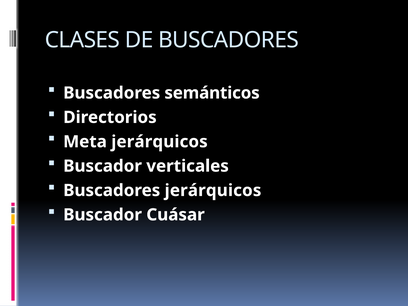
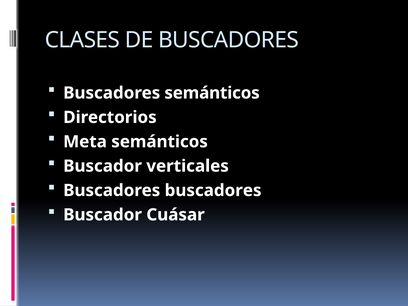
Meta jerárquicos: jerárquicos -> semánticos (160, 142)
Buscadores jerárquicos: jerárquicos -> buscadores (213, 190)
